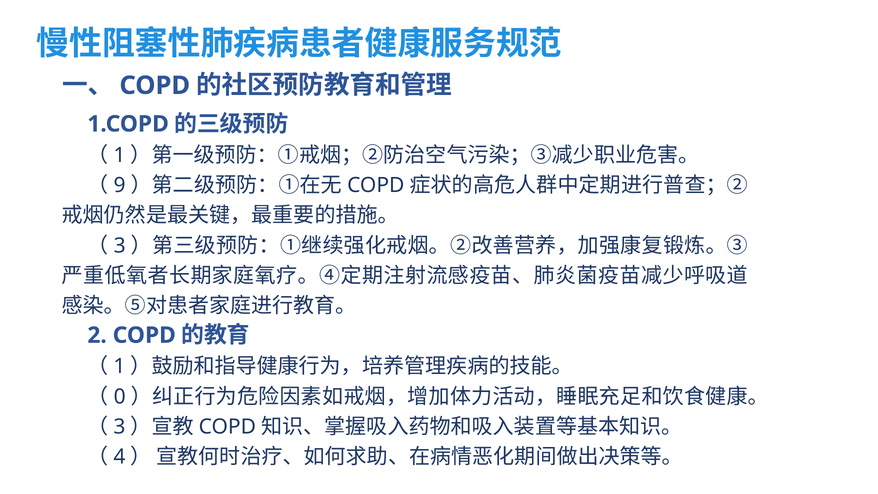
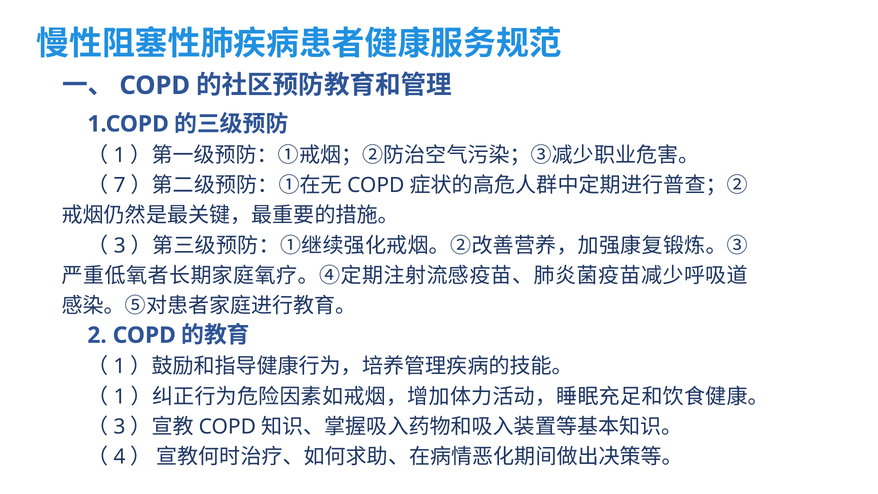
9: 9 -> 7 (120, 185)
0: 0 -> 1 (120, 397)
